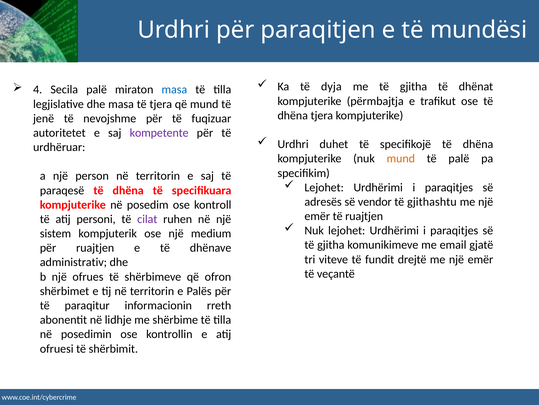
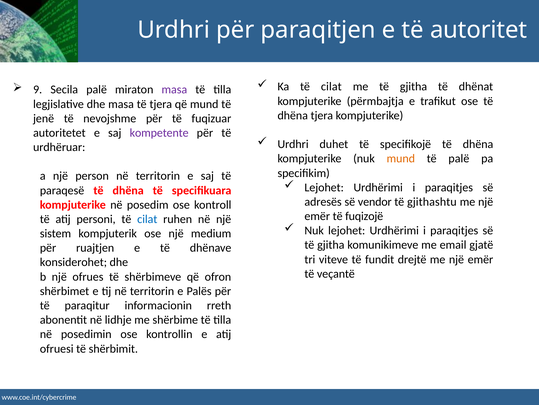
mundësi: mundësi -> autoritet (479, 30)
Ka të dyja: dyja -> cilat (331, 87)
4: 4 -> 9 (38, 89)
masa colour: blue -> purple (174, 89)
të ruajtjen: ruajtjen -> fuqizojë (364, 216)
cilat colour: purple -> blue (147, 219)
administrativ: administrativ -> konsiderohet (73, 262)
